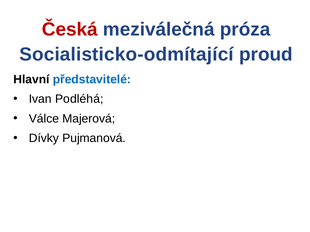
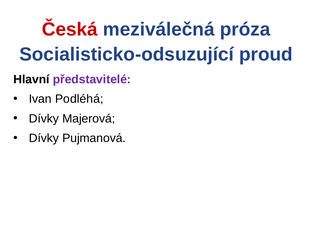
Socialisticko-odmítající: Socialisticko-odmítající -> Socialisticko-odsuzující (127, 54)
představitelé colour: blue -> purple (92, 80)
Válce: Válce -> Dívky (44, 119)
